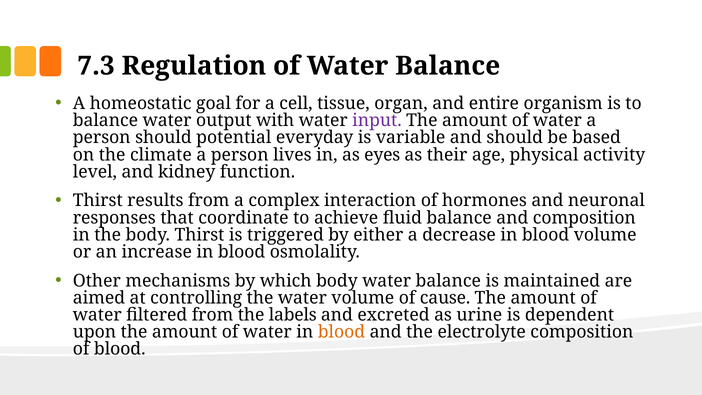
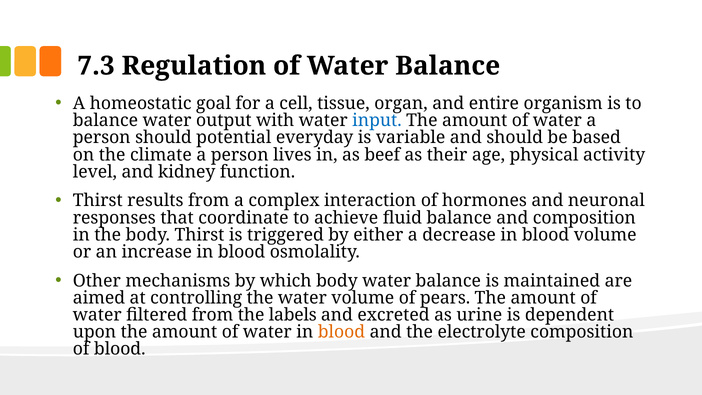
input colour: purple -> blue (377, 121)
eyes: eyes -> beef (382, 155)
cause: cause -> pears (445, 298)
